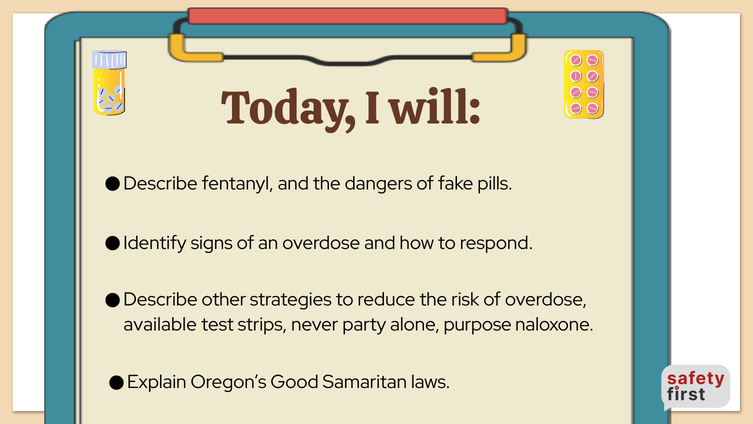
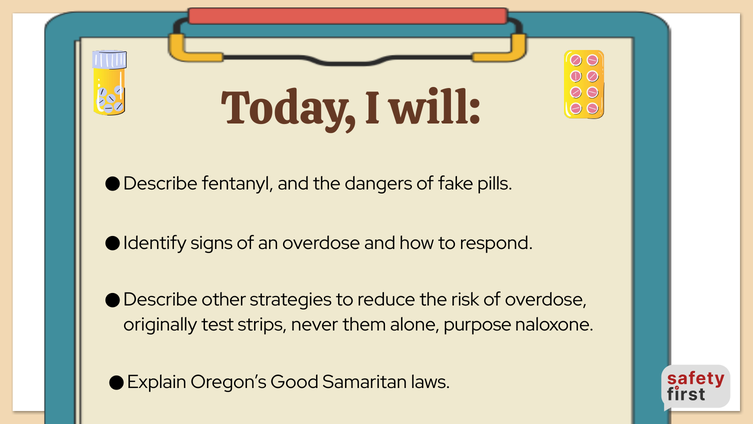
available: available -> originally (160, 324)
party: party -> them (364, 324)
